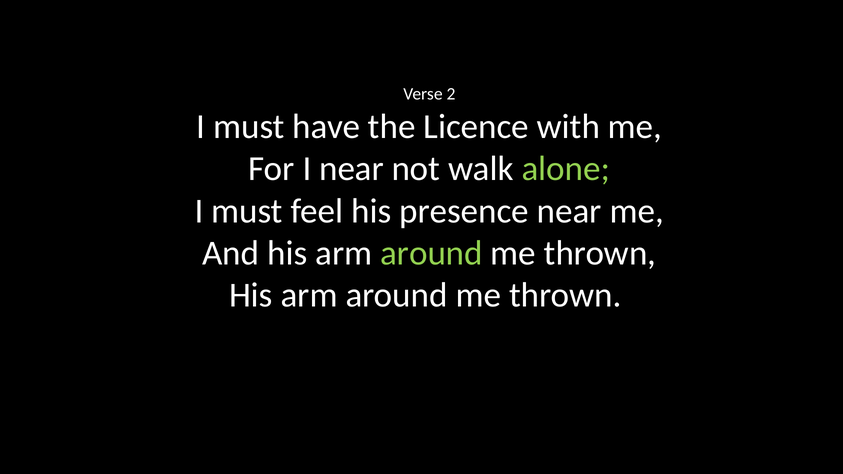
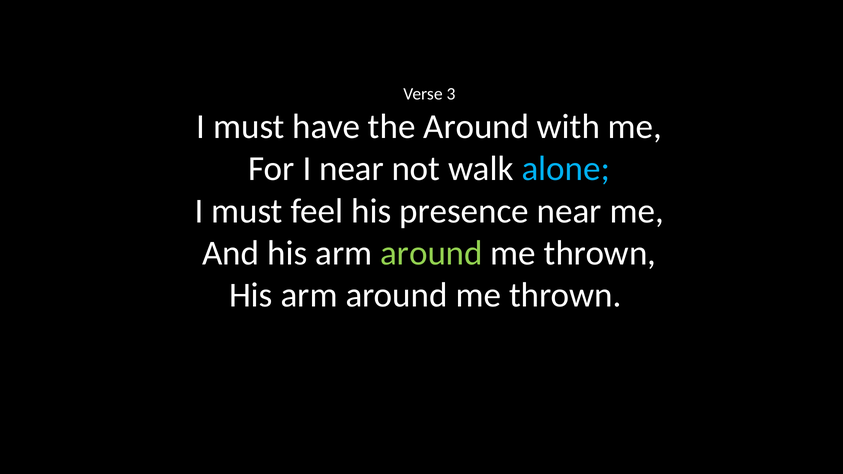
2: 2 -> 3 (451, 94)
the Licence: Licence -> Around (476, 127)
alone colour: light green -> light blue (566, 169)
